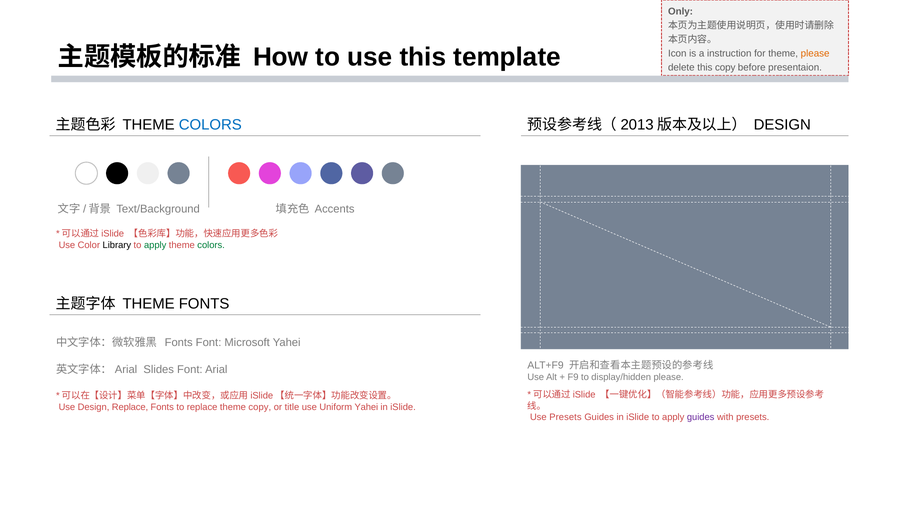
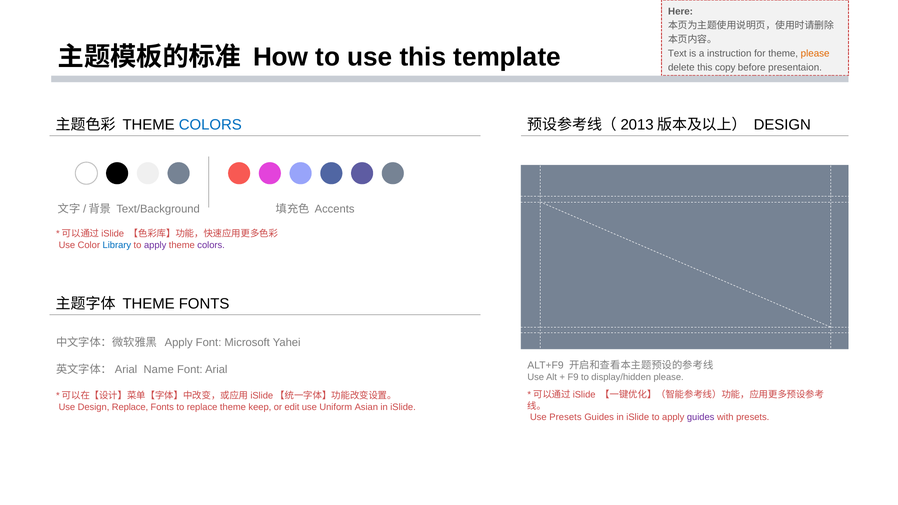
Only: Only -> Here (681, 11)
Icon: Icon -> Text (677, 54)
Library colour: black -> blue (117, 245)
apply colour: green -> purple (155, 245)
colors colour: green -> purple (211, 245)
Fonts: Fonts -> Apply (179, 343)
Slides: Slides -> Name (159, 370)
theme copy: copy -> keep (260, 407)
title: title -> edit (292, 407)
Uniform Yahei: Yahei -> Asian (366, 407)
